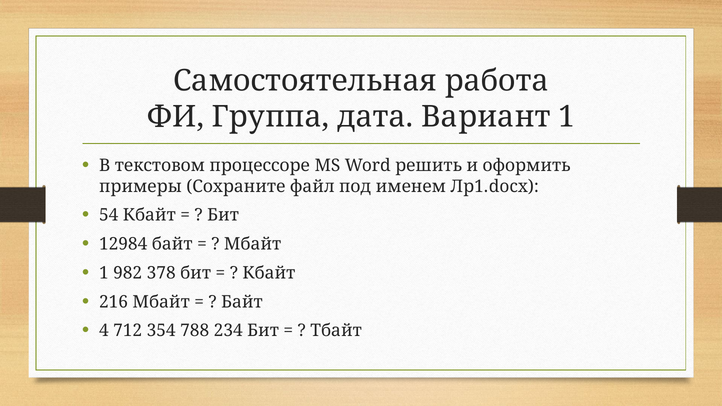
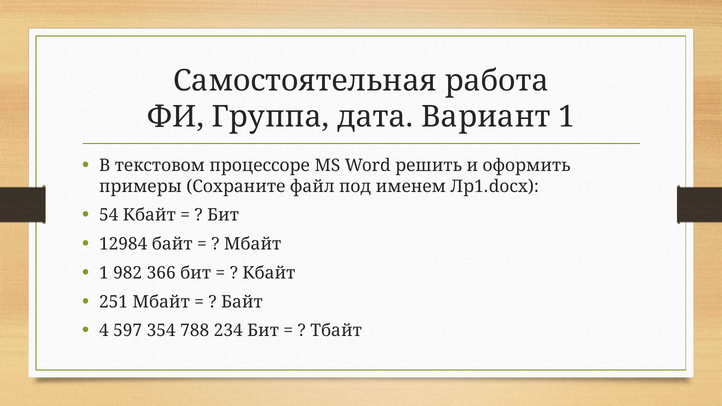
378: 378 -> 366 (161, 273)
216: 216 -> 251 (114, 302)
712: 712 -> 597 (128, 331)
